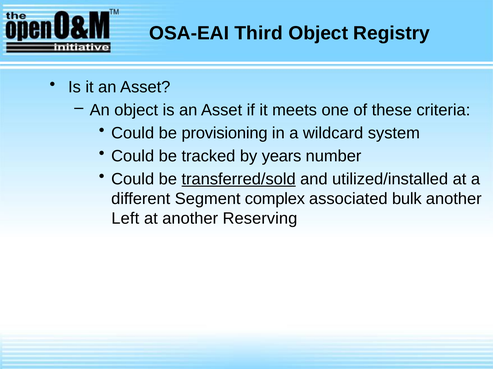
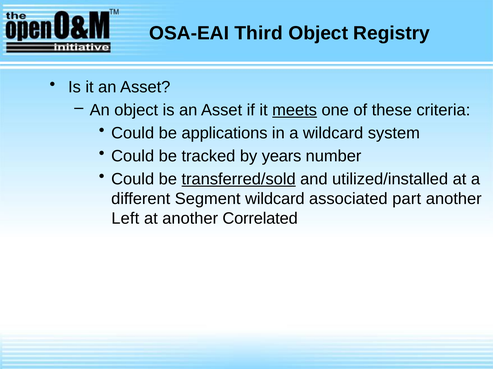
meets underline: none -> present (295, 110)
provisioning: provisioning -> applications (225, 133)
Segment complex: complex -> wildcard (275, 199)
bulk: bulk -> part (407, 199)
Reserving: Reserving -> Correlated (260, 219)
